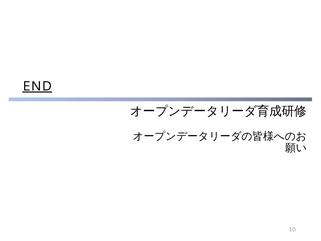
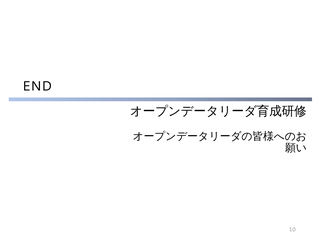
END underline: present -> none (37, 86)
